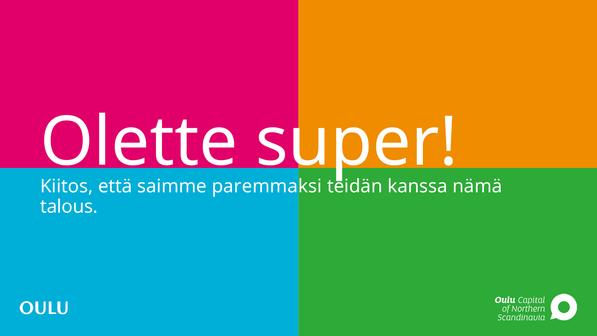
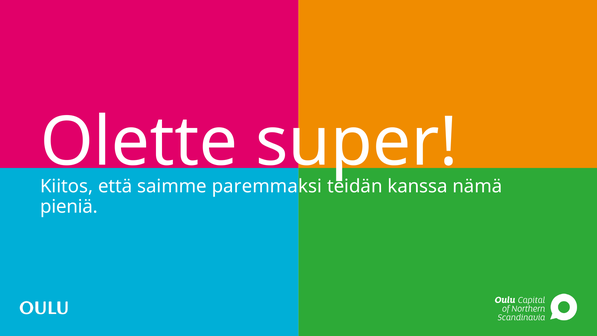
talous: talous -> pieniä (69, 206)
